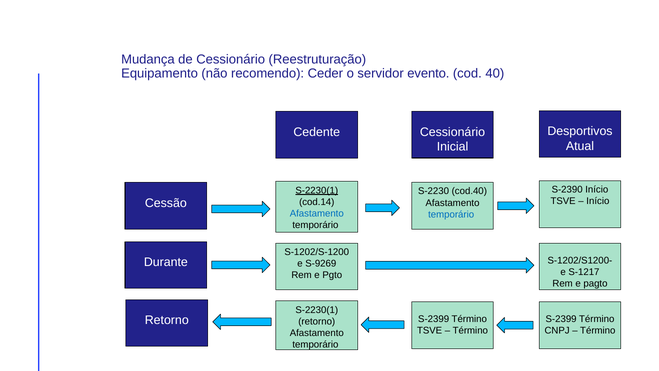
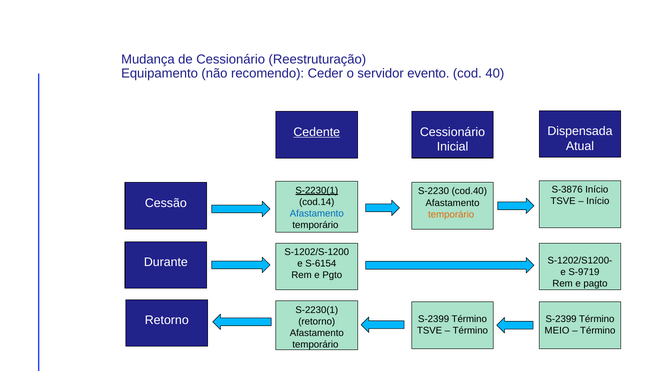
Desportivos: Desportivos -> Dispensada (580, 131)
Cedente underline: none -> present (317, 132)
S-2390: S-2390 -> S-3876 (567, 190)
temporário colour: blue -> orange (451, 214)
S-9269: S-9269 -> S-6154 (321, 264)
S-1217: S-1217 -> S-9719 (584, 272)
CNPJ: CNPJ -> MEIO (557, 330)
